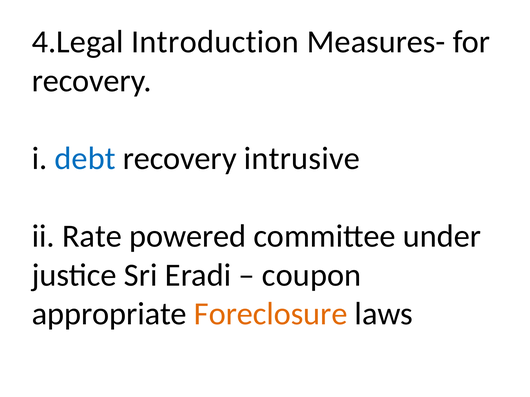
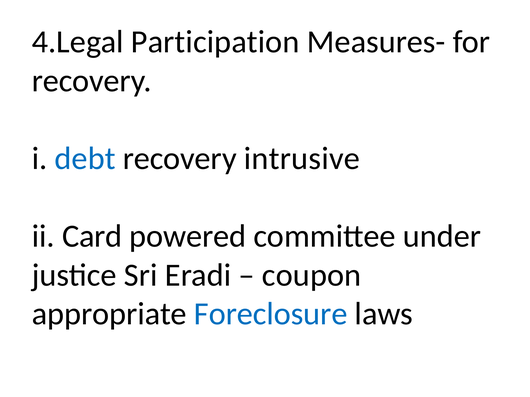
Introduction: Introduction -> Participation (215, 42)
Rate: Rate -> Card (92, 236)
Foreclosure colour: orange -> blue (271, 314)
